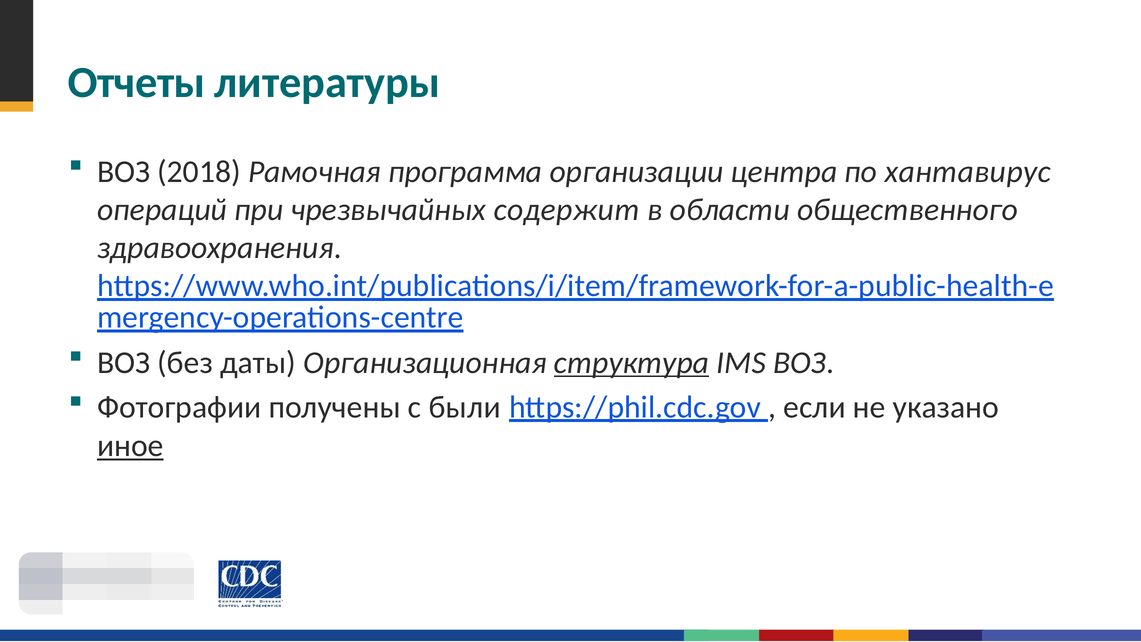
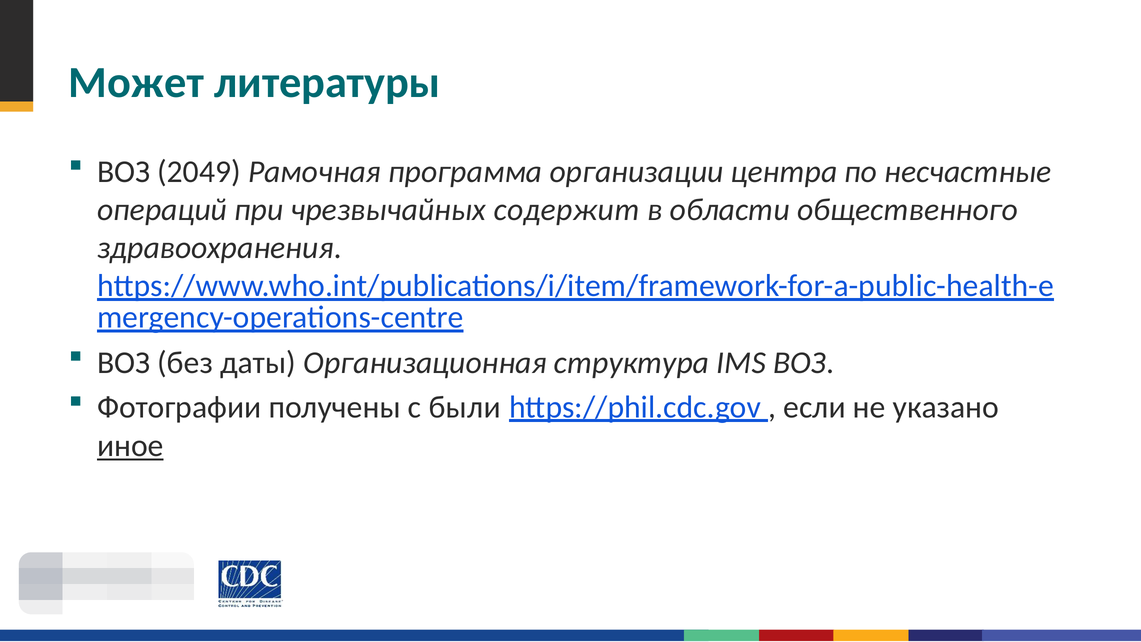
Отчеты: Отчеты -> Может (136, 83)
2018: 2018 -> 2049 (199, 172)
хантавирус: хантавирус -> несчастные (968, 172)
структура underline: present -> none (632, 363)
